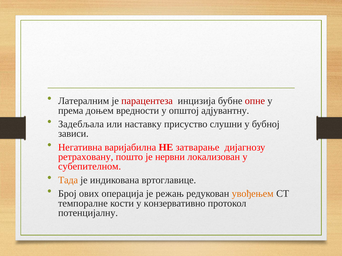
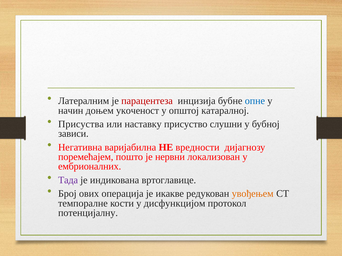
опне colour: red -> blue (255, 101)
према: према -> начин (71, 111)
вредности: вредности -> укоченост (138, 111)
адјувантну: адјувантну -> катаралној (225, 111)
Задебљала: Задебљала -> Присуства (81, 124)
затварање: затварање -> вредности (198, 148)
ретраховану: ретраховану -> поремећајем (86, 157)
субепителном: субепителном -> ембрионалних (90, 167)
Тада colour: orange -> purple (68, 180)
режањ: режањ -> икакве (170, 194)
конзервативно: конзервативно -> дисфункцијом (175, 204)
